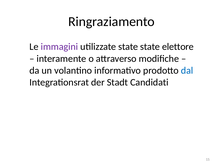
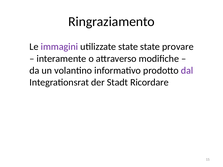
elettore: elettore -> provare (178, 47)
dal colour: blue -> purple (187, 71)
Candidati: Candidati -> Ricordare (149, 82)
